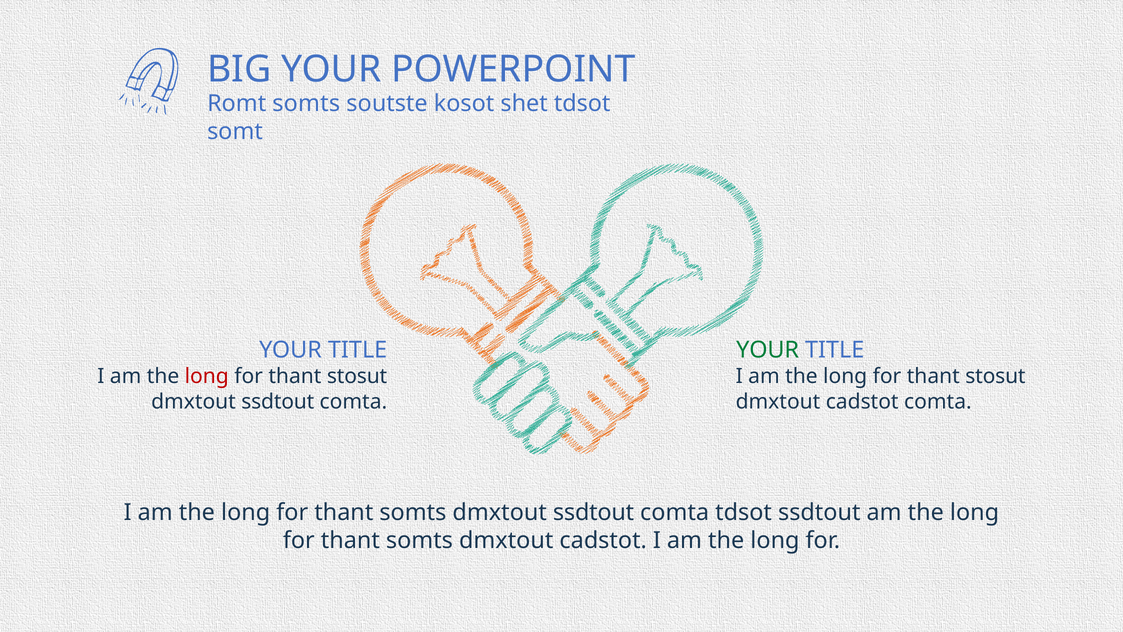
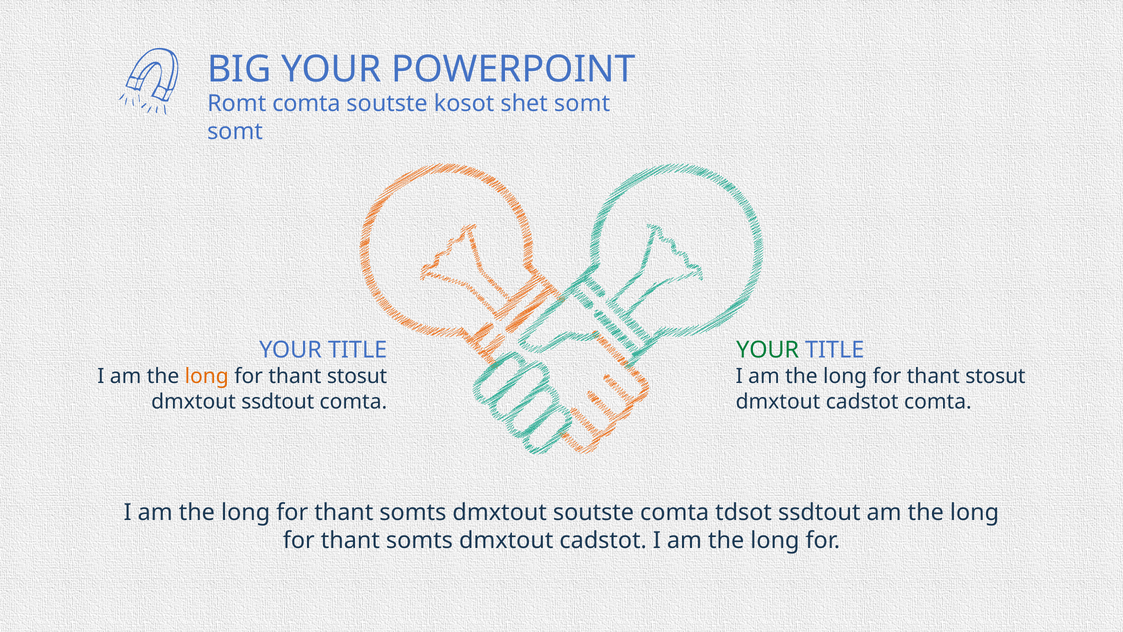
Romt somts: somts -> comta (306, 103)
shet tdsot: tdsot -> somt (582, 103)
long colour: red -> orange (207, 376)
somts dmxtout ssdtout: ssdtout -> soutste (593, 512)
